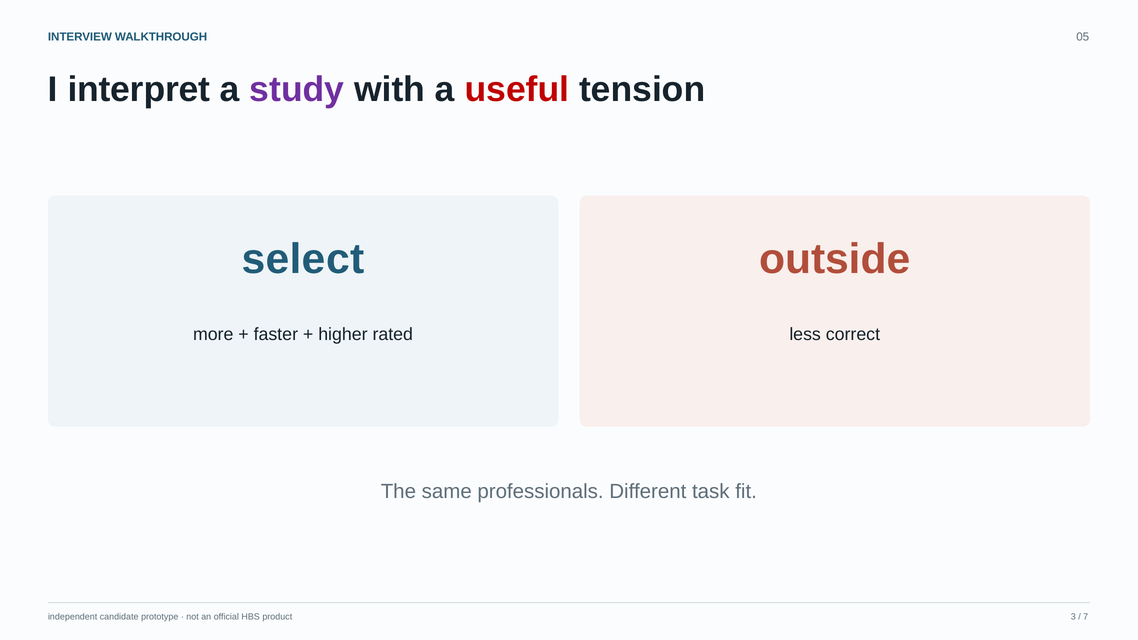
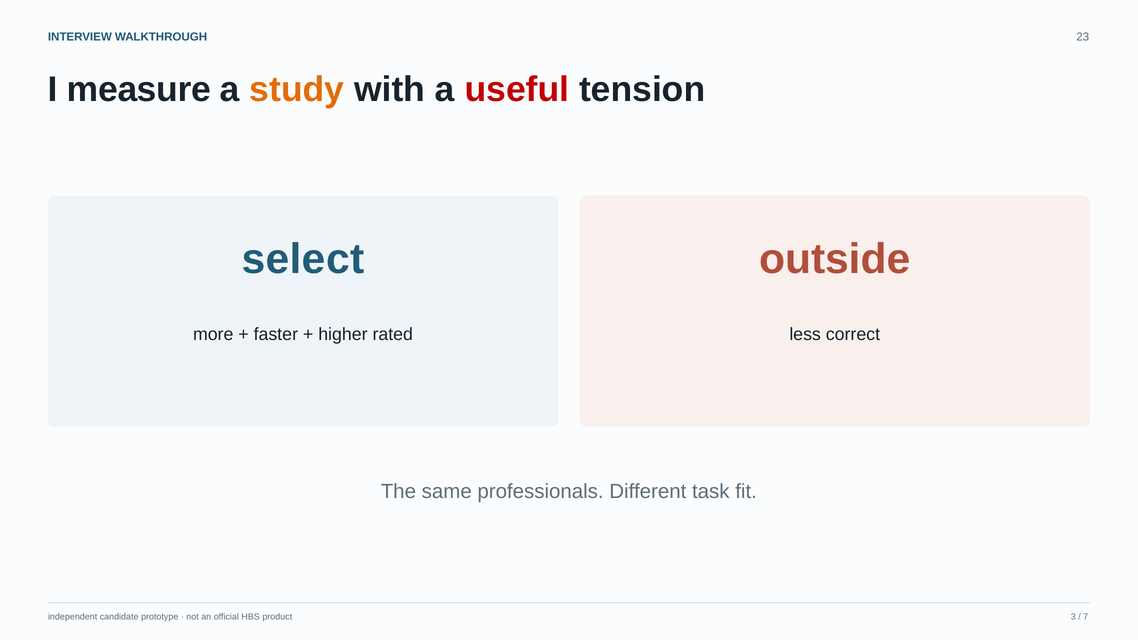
05: 05 -> 23 (1083, 37)
interpret: interpret -> measure (139, 90)
study colour: purple -> orange (297, 90)
